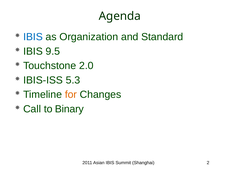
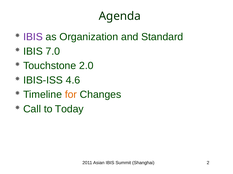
IBIS colour: blue -> purple (33, 37)
9.5: 9.5 -> 7.0 (53, 51)
5.3: 5.3 -> 4.6 (73, 80)
Binary: Binary -> Today (69, 110)
